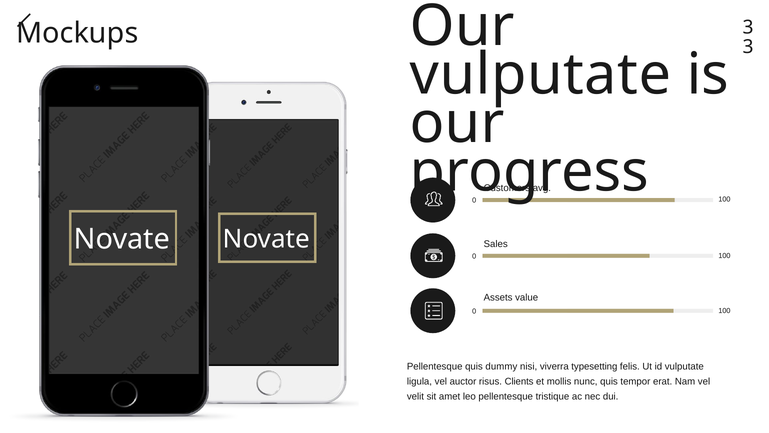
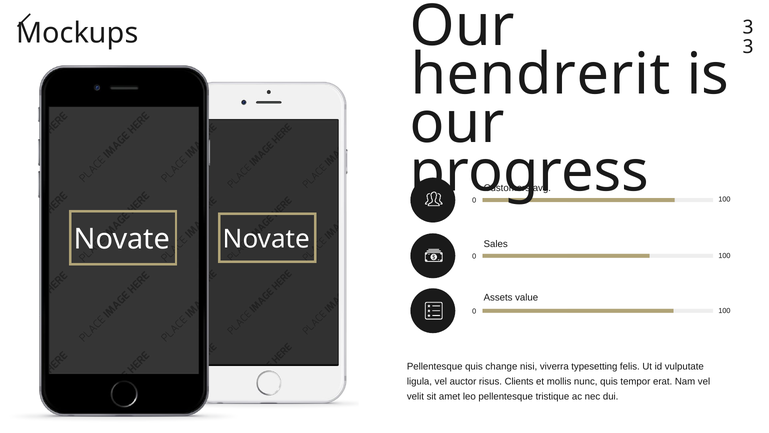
vulputate: vulputate -> hendrerit (540, 75)
dummy: dummy -> change (501, 366)
